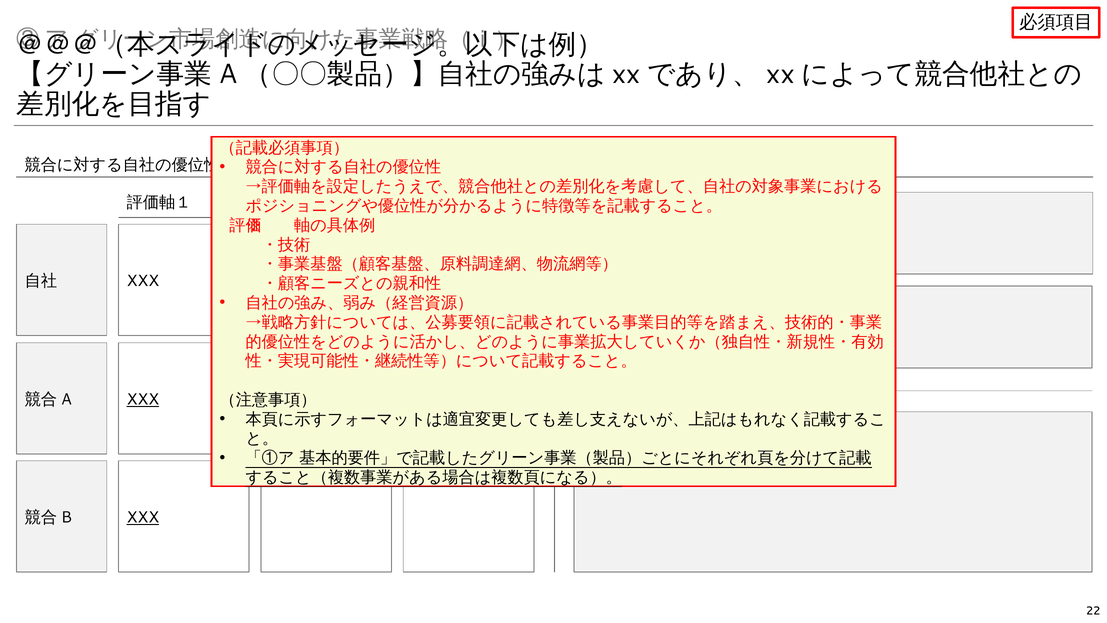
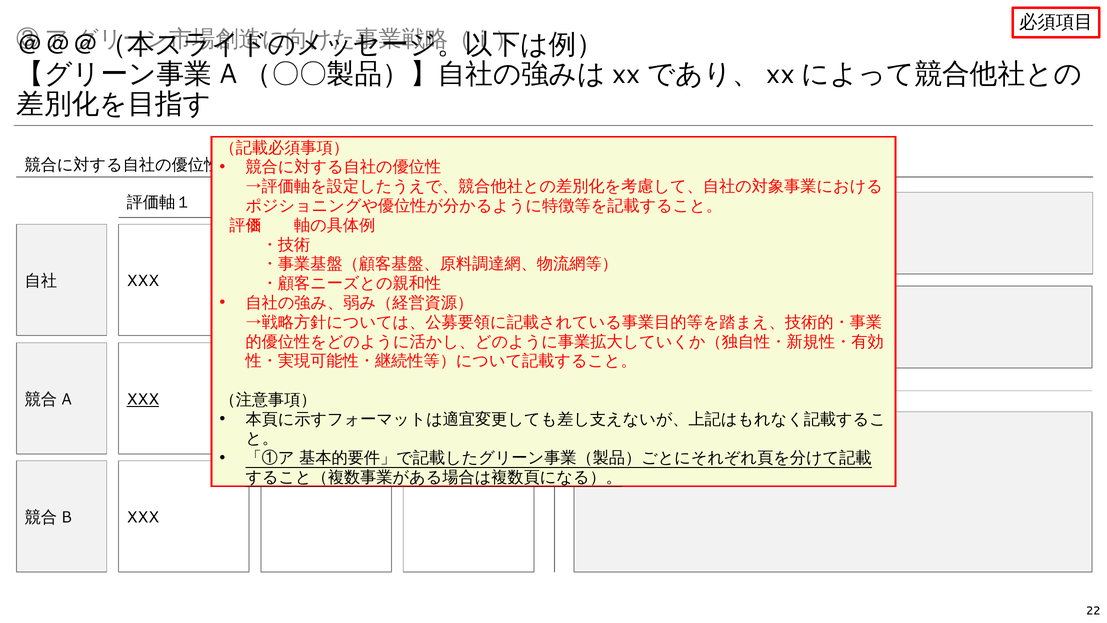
XXX underline: present -> none (143, 517)
